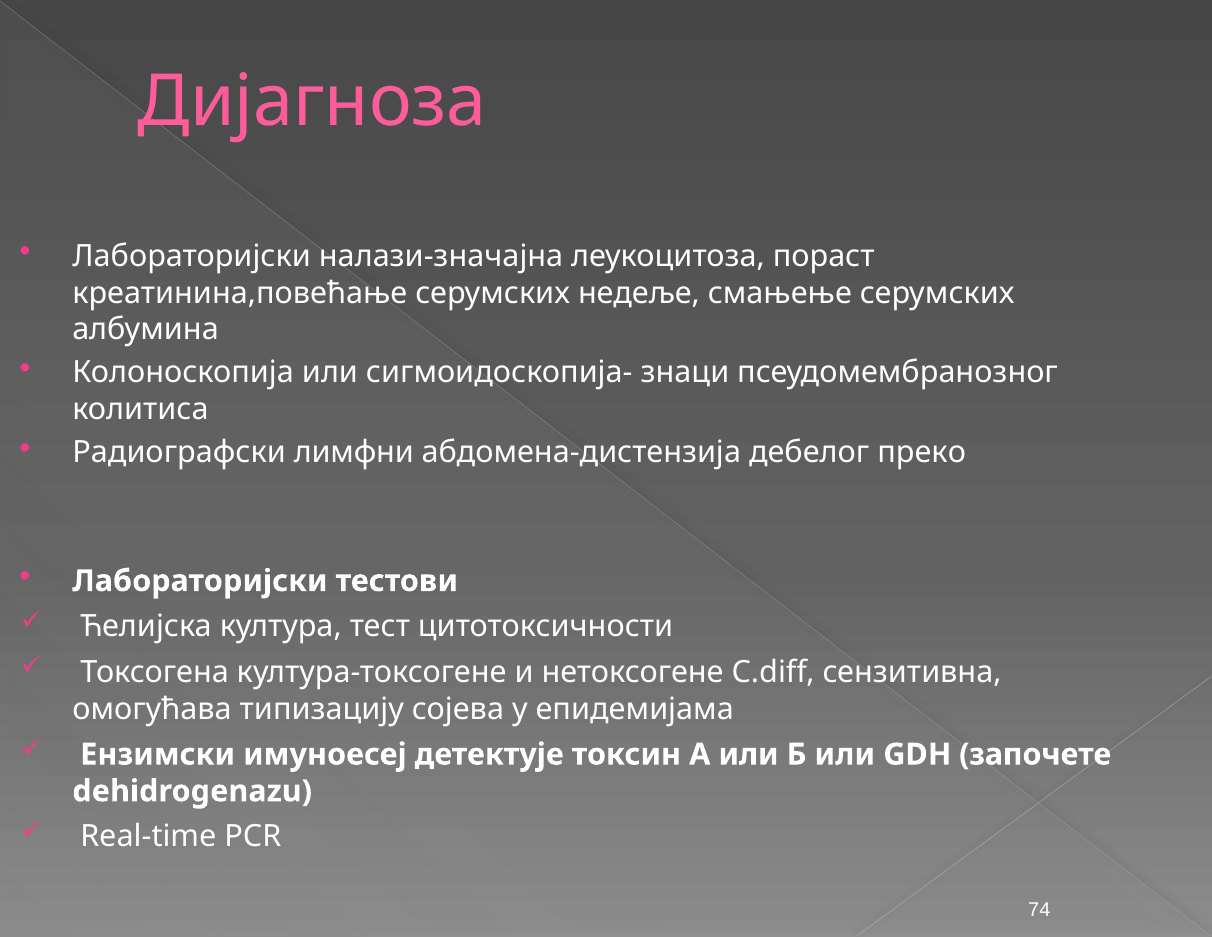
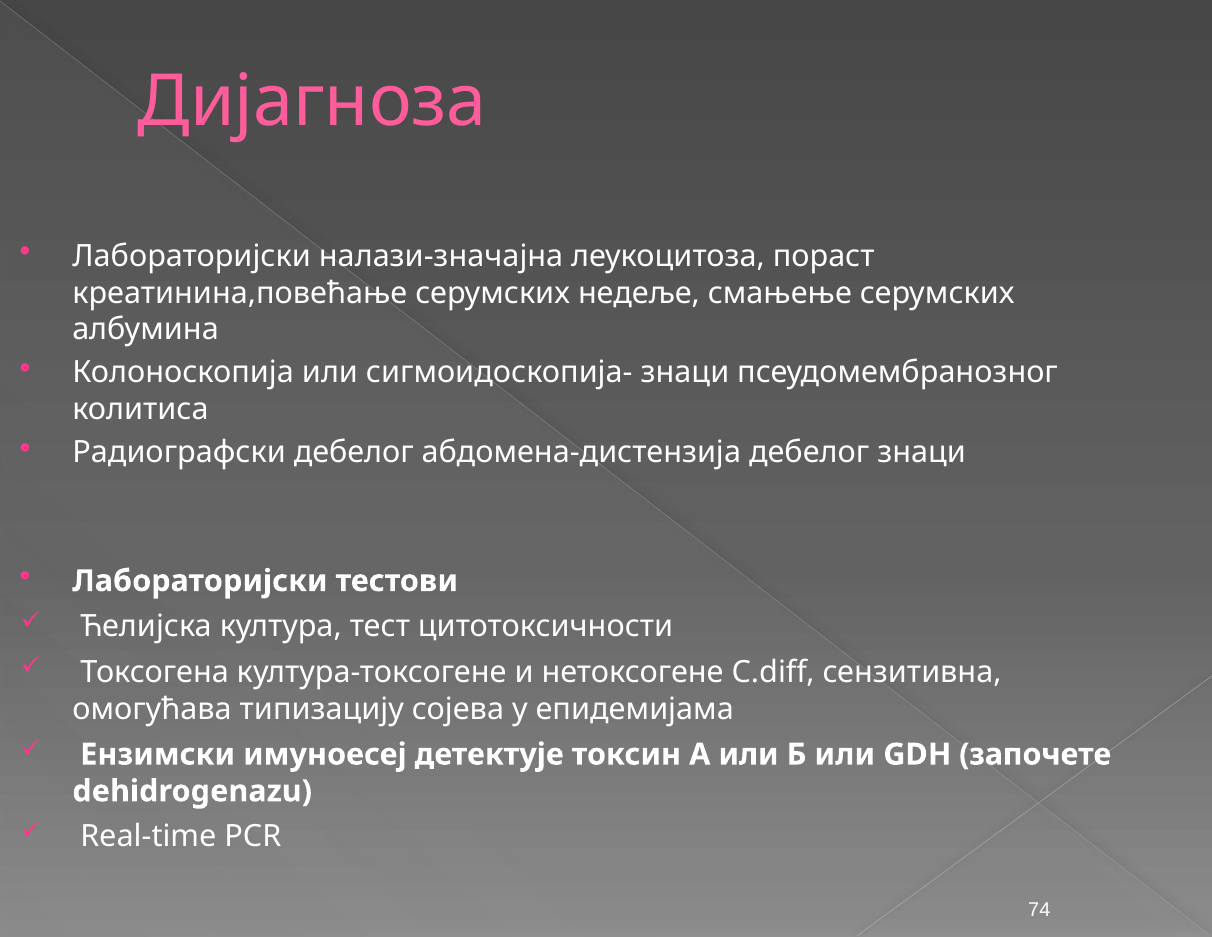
Радиографски лимфни: лимфни -> дебелог (354, 452)
дебелог преко: преко -> знаци (922, 452)
